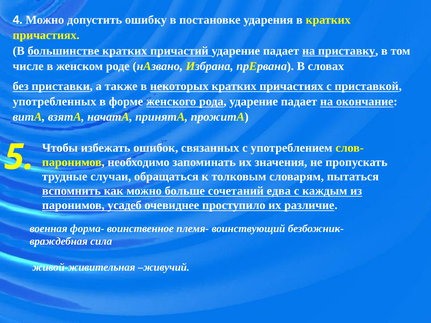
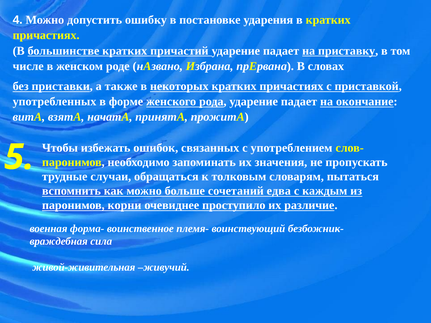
усадеб: усадеб -> корни (124, 206)
